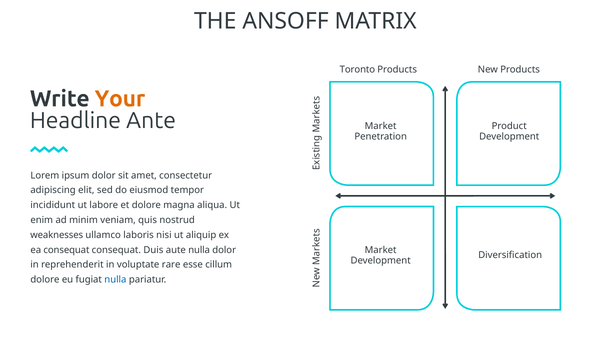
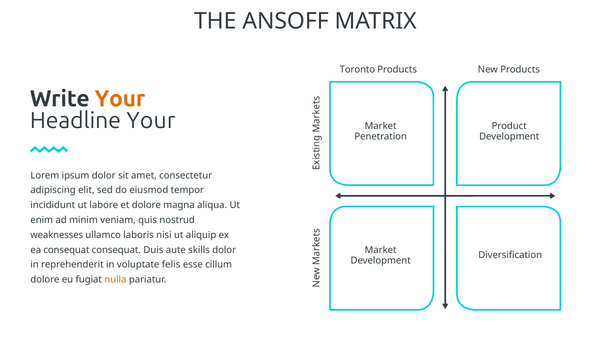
Headline Ante: Ante -> Your (151, 121)
aute nulla: nulla -> skills (199, 250)
rare: rare -> felis (171, 265)
nulla colour: blue -> orange (115, 279)
